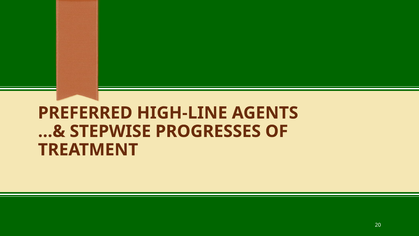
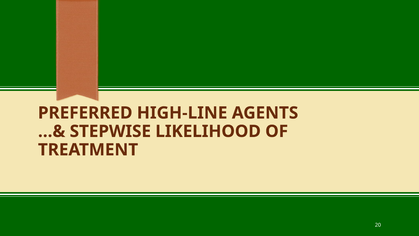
PROGRESSES: PROGRESSES -> LIKELIHOOD (208, 131)
